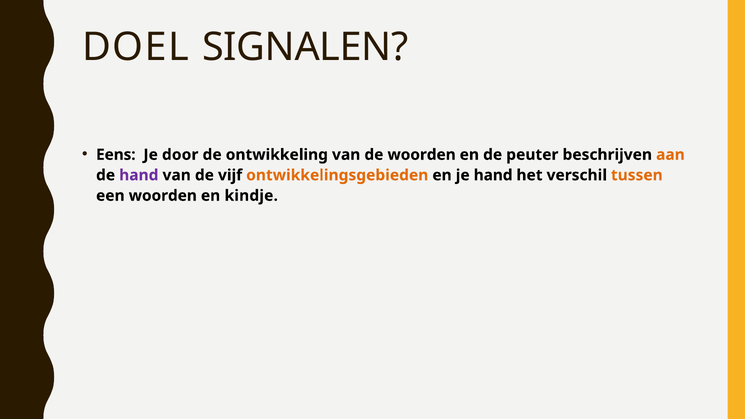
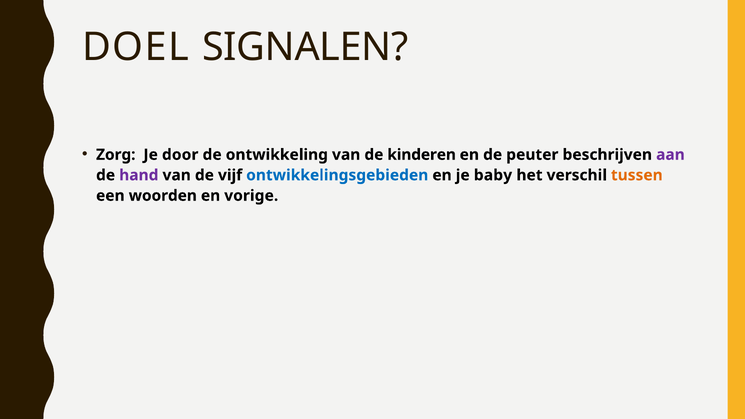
Eens: Eens -> Zorg (116, 155)
de woorden: woorden -> kinderen (422, 155)
aan colour: orange -> purple (670, 155)
ontwikkelingsgebieden colour: orange -> blue (337, 175)
je hand: hand -> baby (493, 175)
kindje: kindje -> vorige (251, 196)
